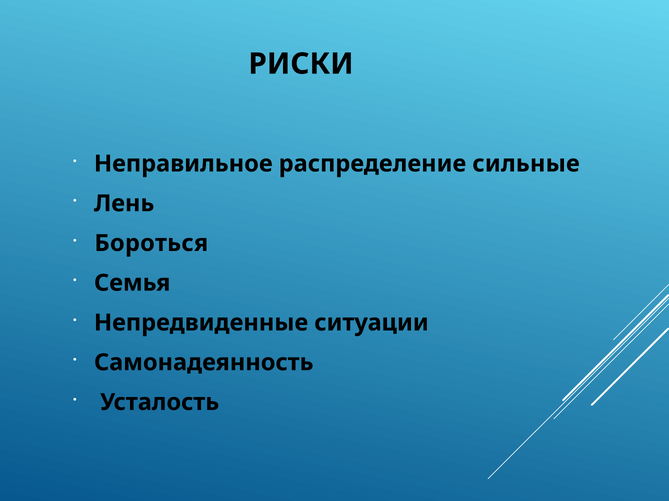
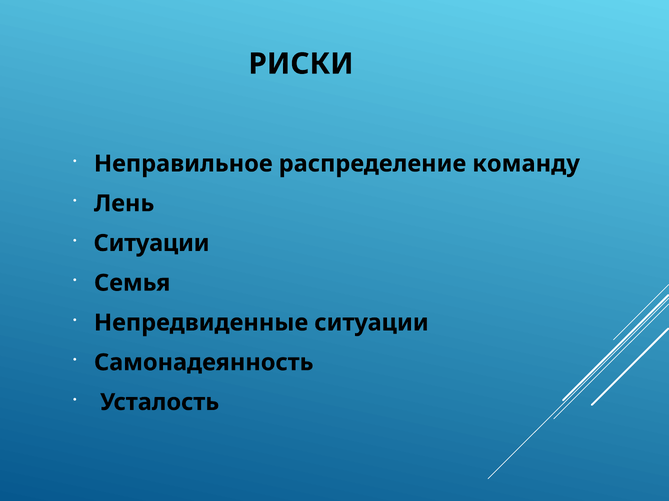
сильные: сильные -> команду (526, 164)
Бороться: Бороться -> Ситуации (152, 244)
